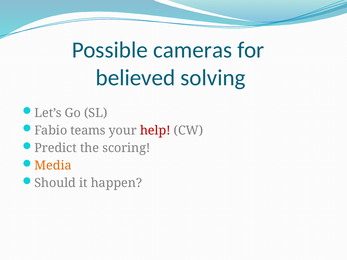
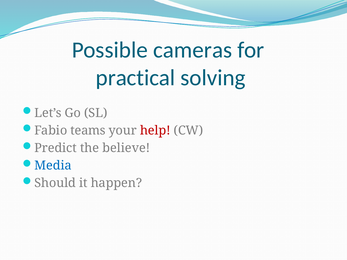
believed: believed -> practical (135, 78)
scoring: scoring -> believe (126, 148)
Media colour: orange -> blue (53, 166)
